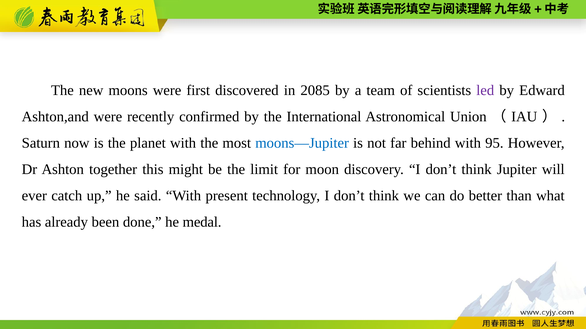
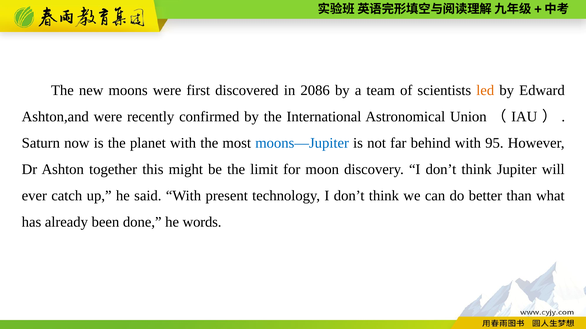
2085: 2085 -> 2086 (315, 91)
led colour: purple -> orange (485, 91)
medal: medal -> words (202, 223)
